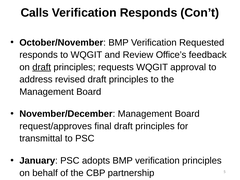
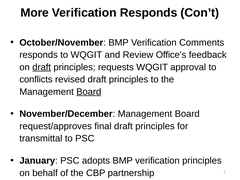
Calls: Calls -> More (35, 13)
Requested: Requested -> Comments (202, 43)
address: address -> conflicts (36, 79)
Board underline: none -> present (89, 92)
